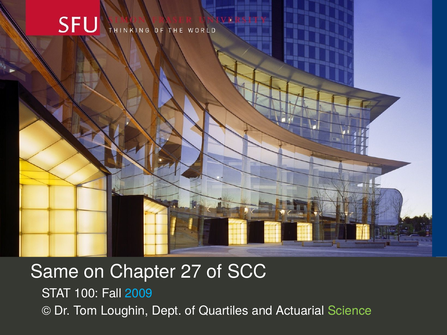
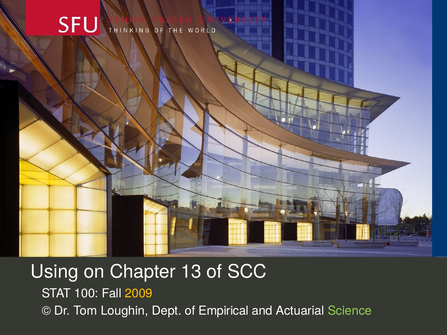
Same: Same -> Using (55, 272)
27: 27 -> 13 (191, 272)
2009 colour: light blue -> yellow (139, 294)
Quartiles: Quartiles -> Empirical (224, 311)
